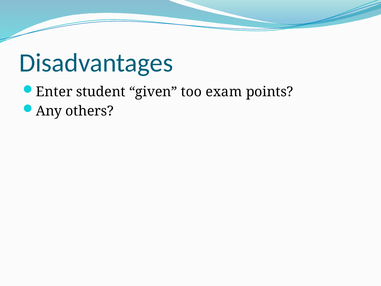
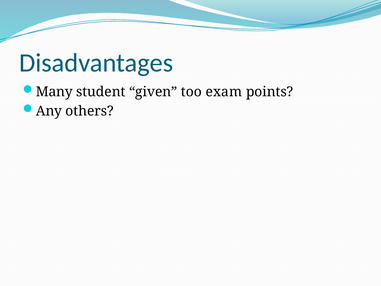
Enter: Enter -> Many (54, 92)
